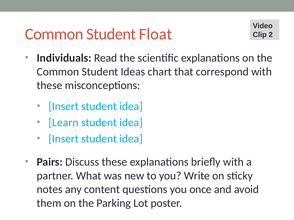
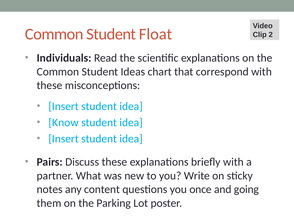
Learn: Learn -> Know (64, 123)
avoid: avoid -> going (246, 190)
